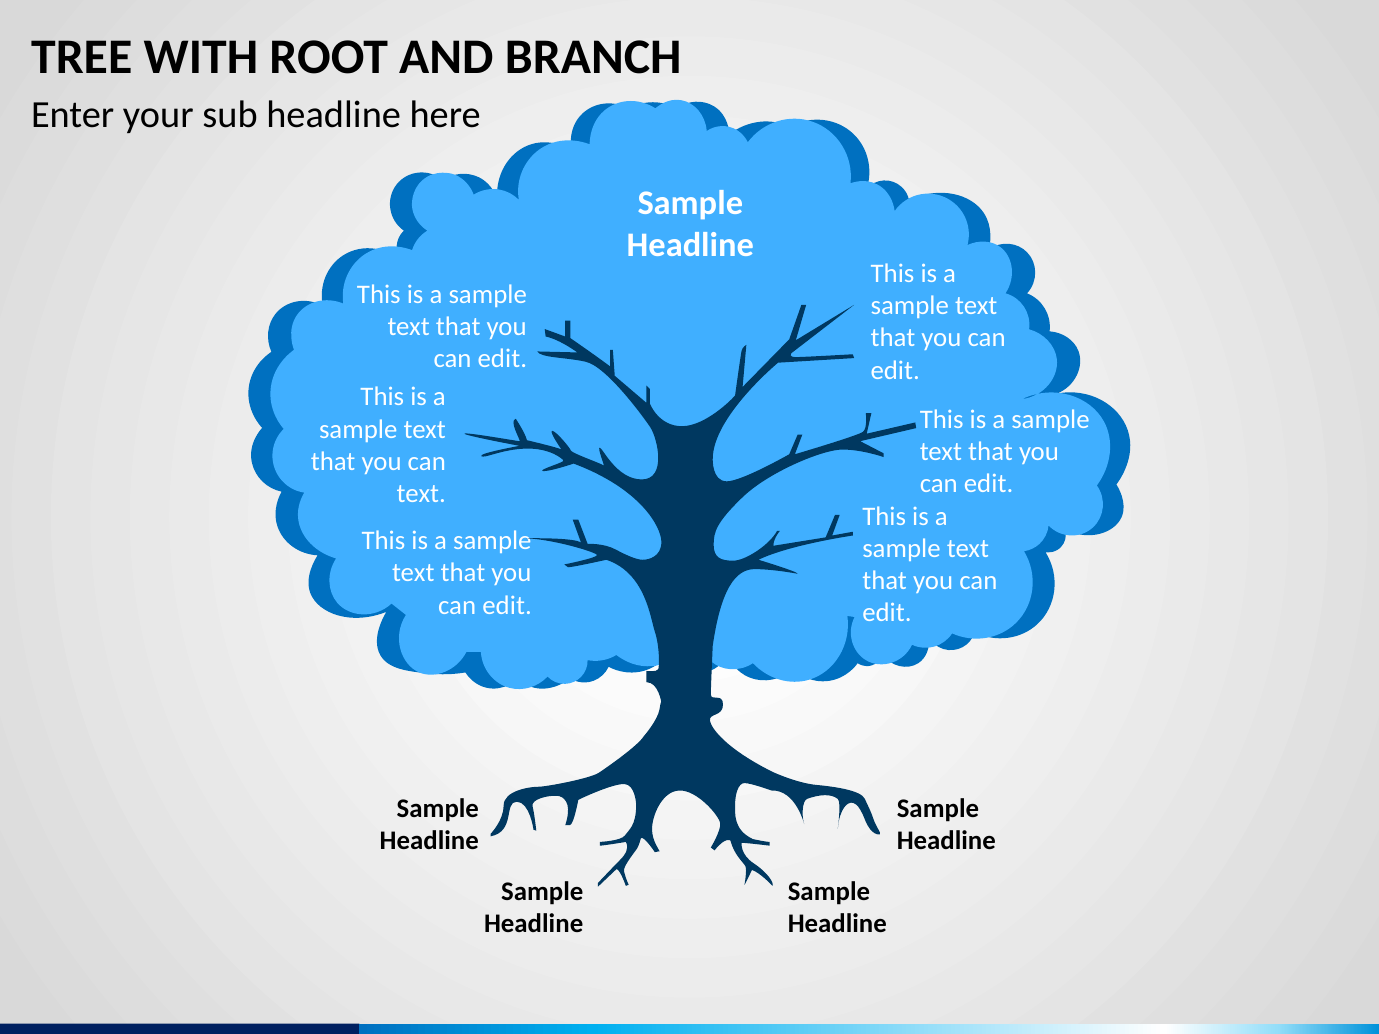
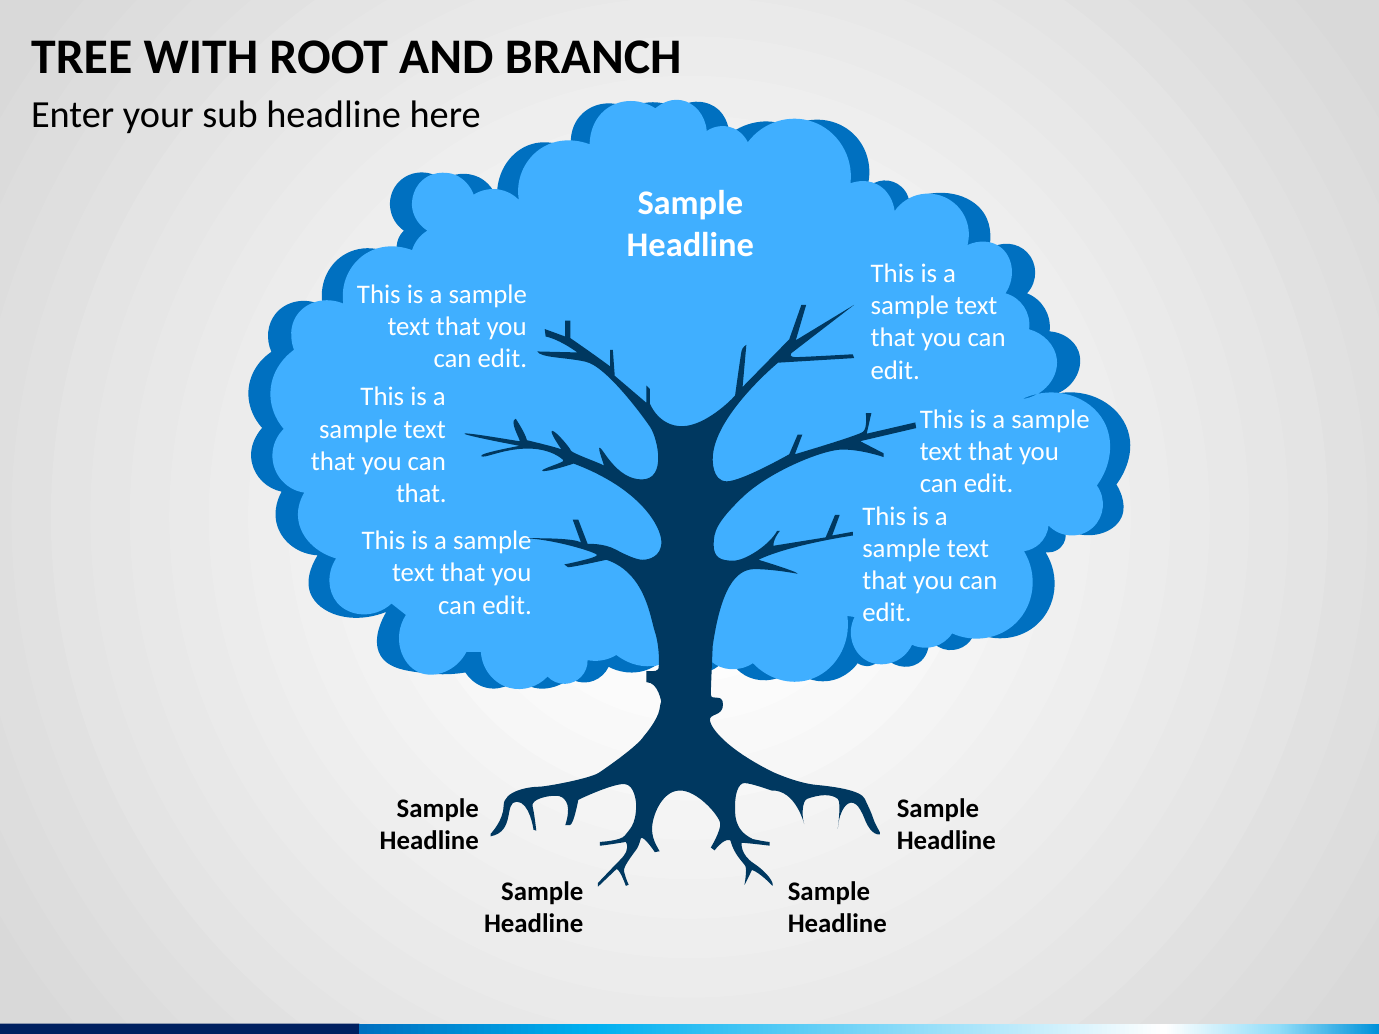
text: text -> that (421, 494)
